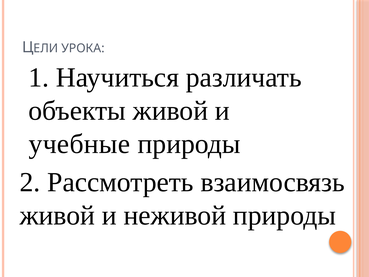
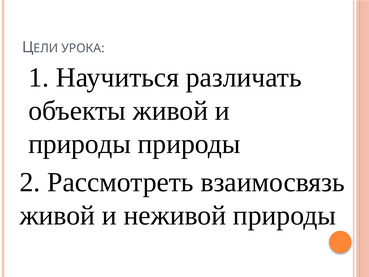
учебные: учебные -> природы (80, 144)
